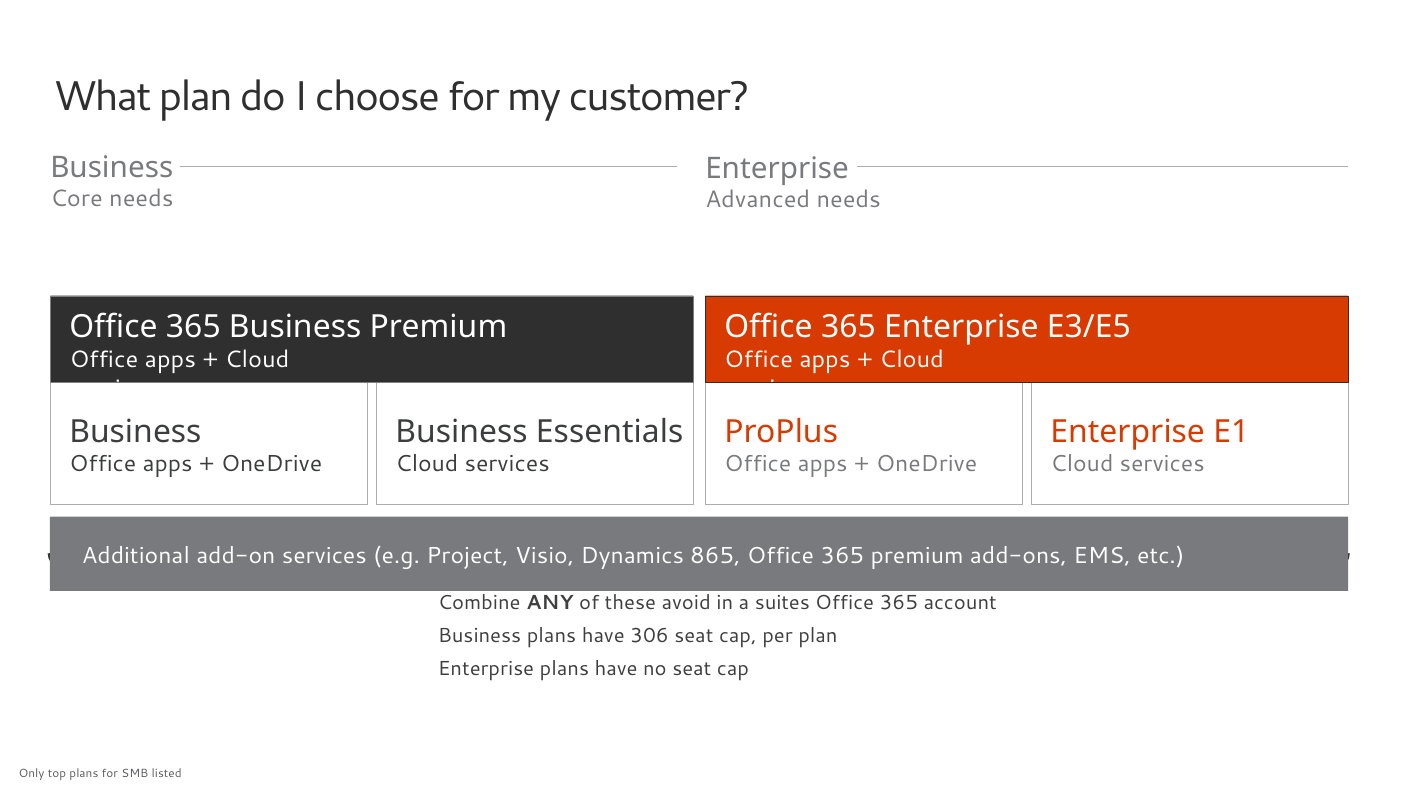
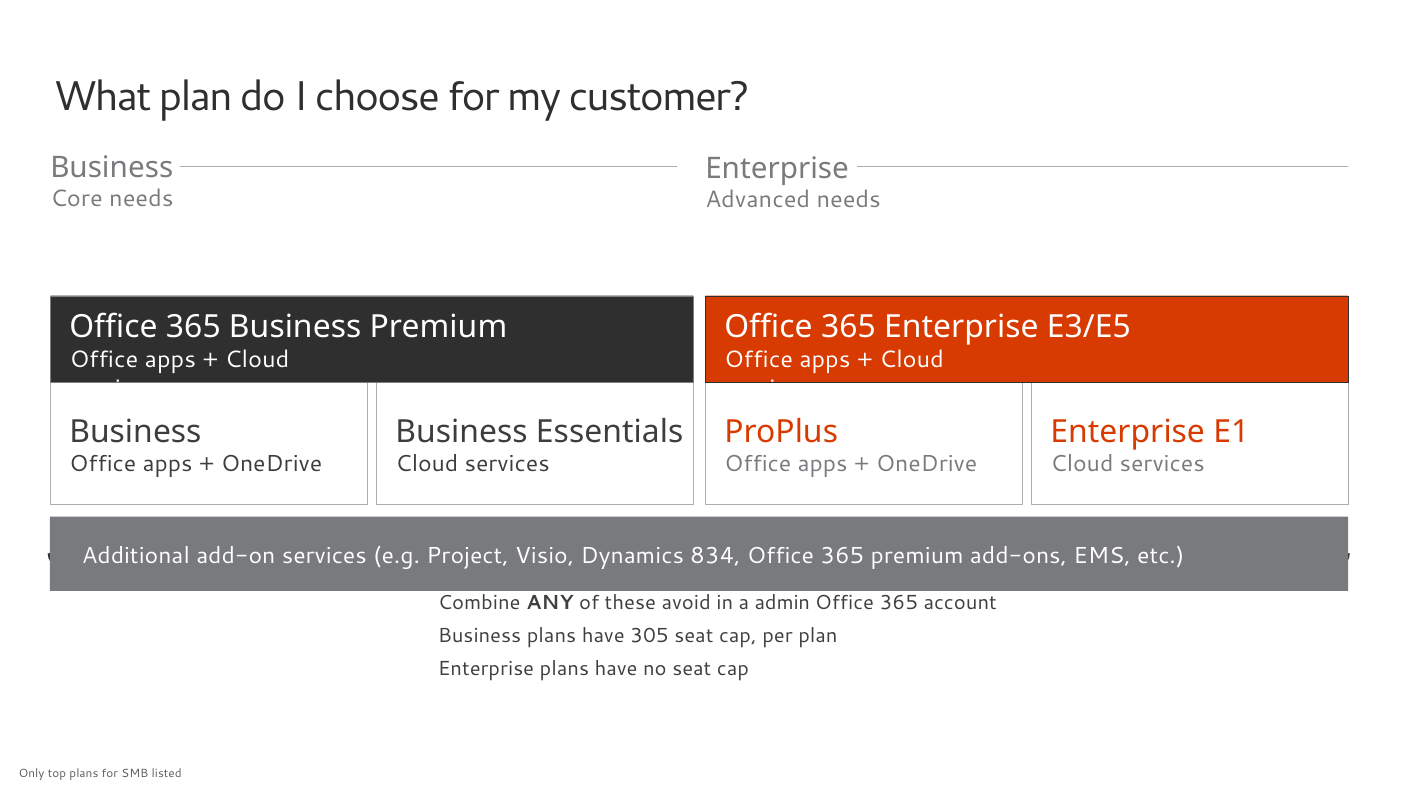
865: 865 -> 834 (715, 555)
a suites: suites -> admin (782, 603)
306: 306 -> 305 (650, 636)
